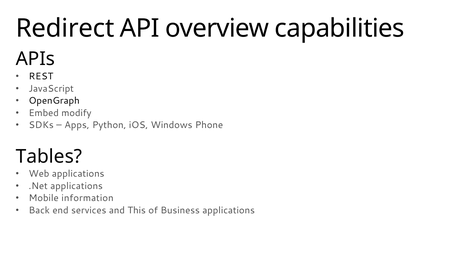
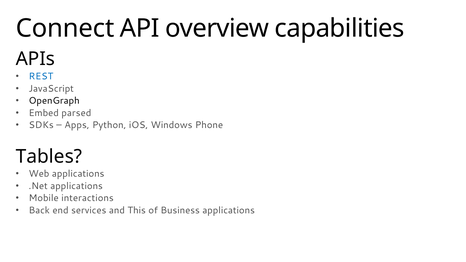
Redirect: Redirect -> Connect (65, 28)
REST colour: black -> blue (41, 76)
modify: modify -> parsed (76, 113)
information: information -> interactions (88, 198)
